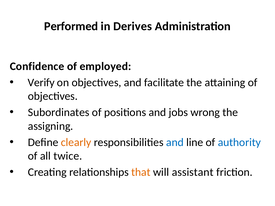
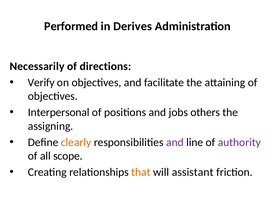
Confidence: Confidence -> Necessarily (37, 66)
employed: employed -> directions (105, 66)
Subordinates: Subordinates -> Interpersonal (59, 112)
wrong: wrong -> others (205, 112)
and colour: blue -> purple (175, 142)
authority colour: blue -> purple (239, 142)
twice: twice -> scope (68, 156)
